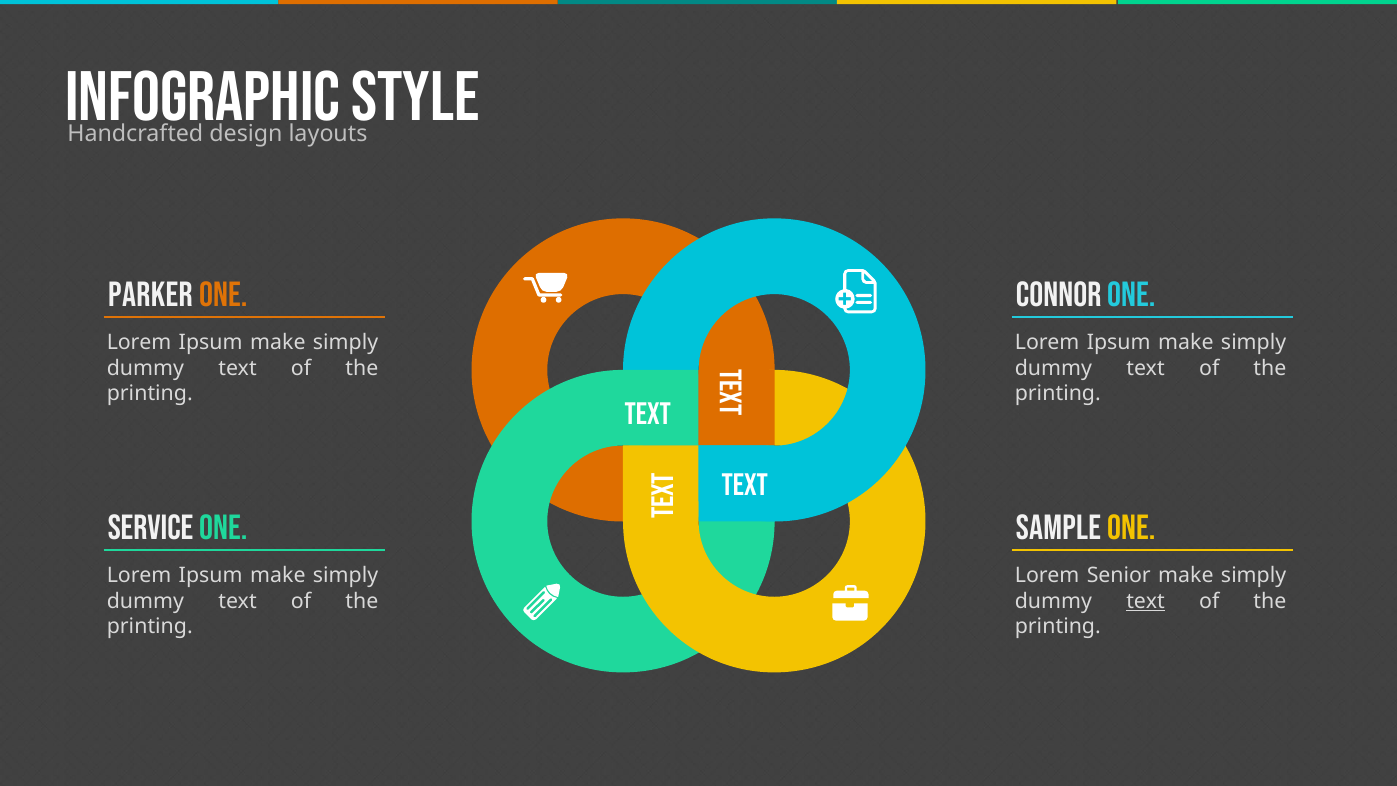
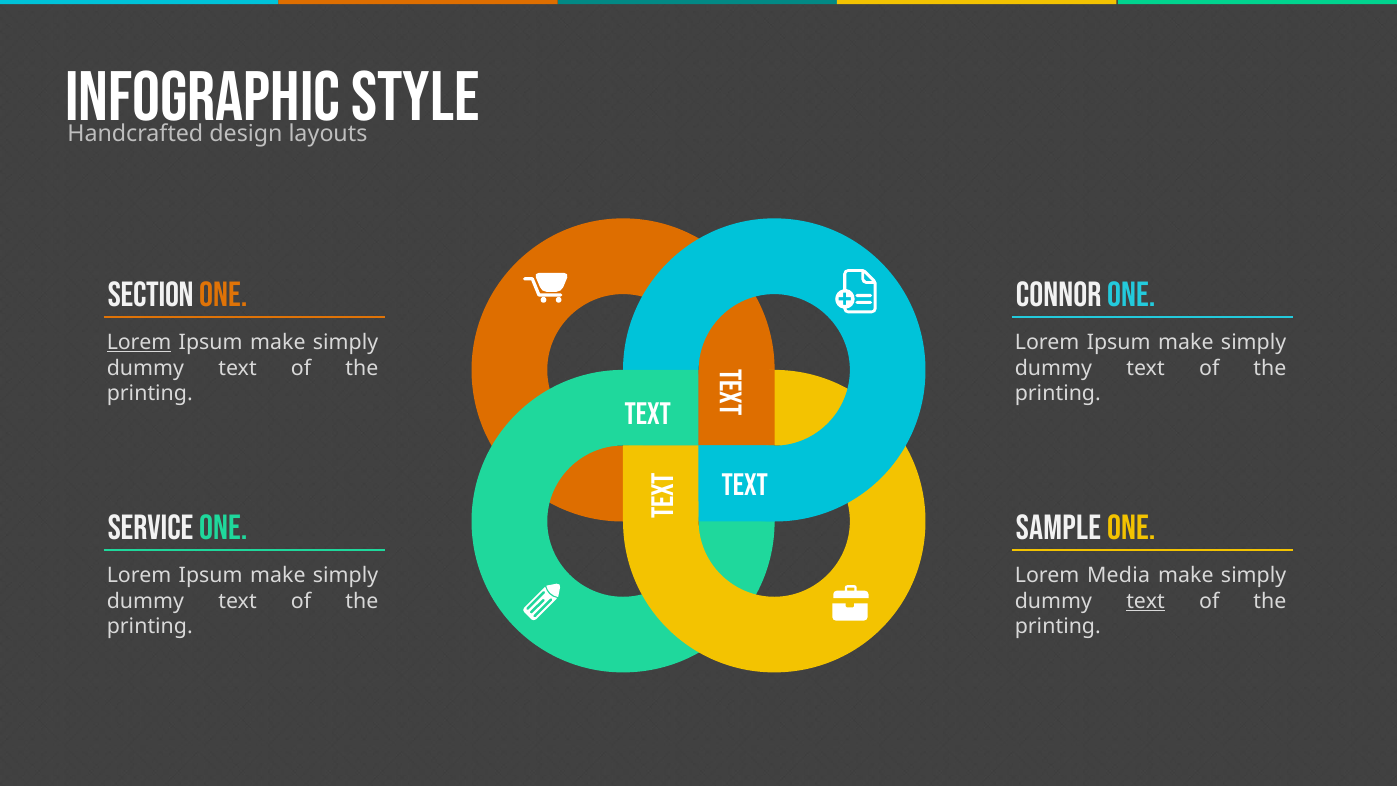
PARKER: PARKER -> SECTION (151, 295)
Lorem underline: none -> present (139, 342)
Senior: Senior -> Media (1119, 575)
